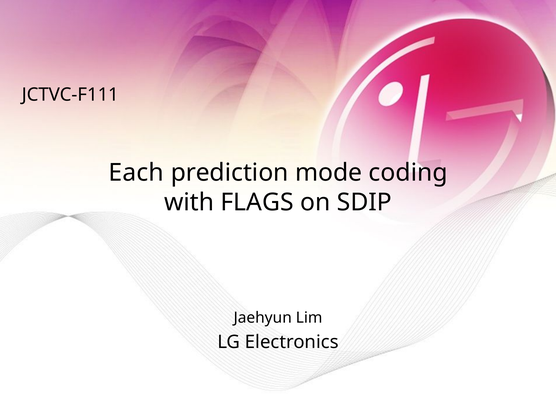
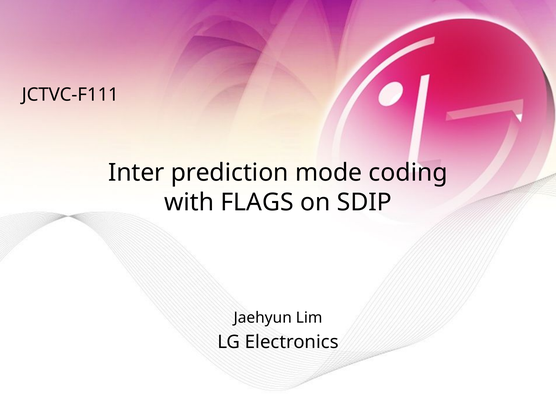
Each: Each -> Inter (136, 173)
